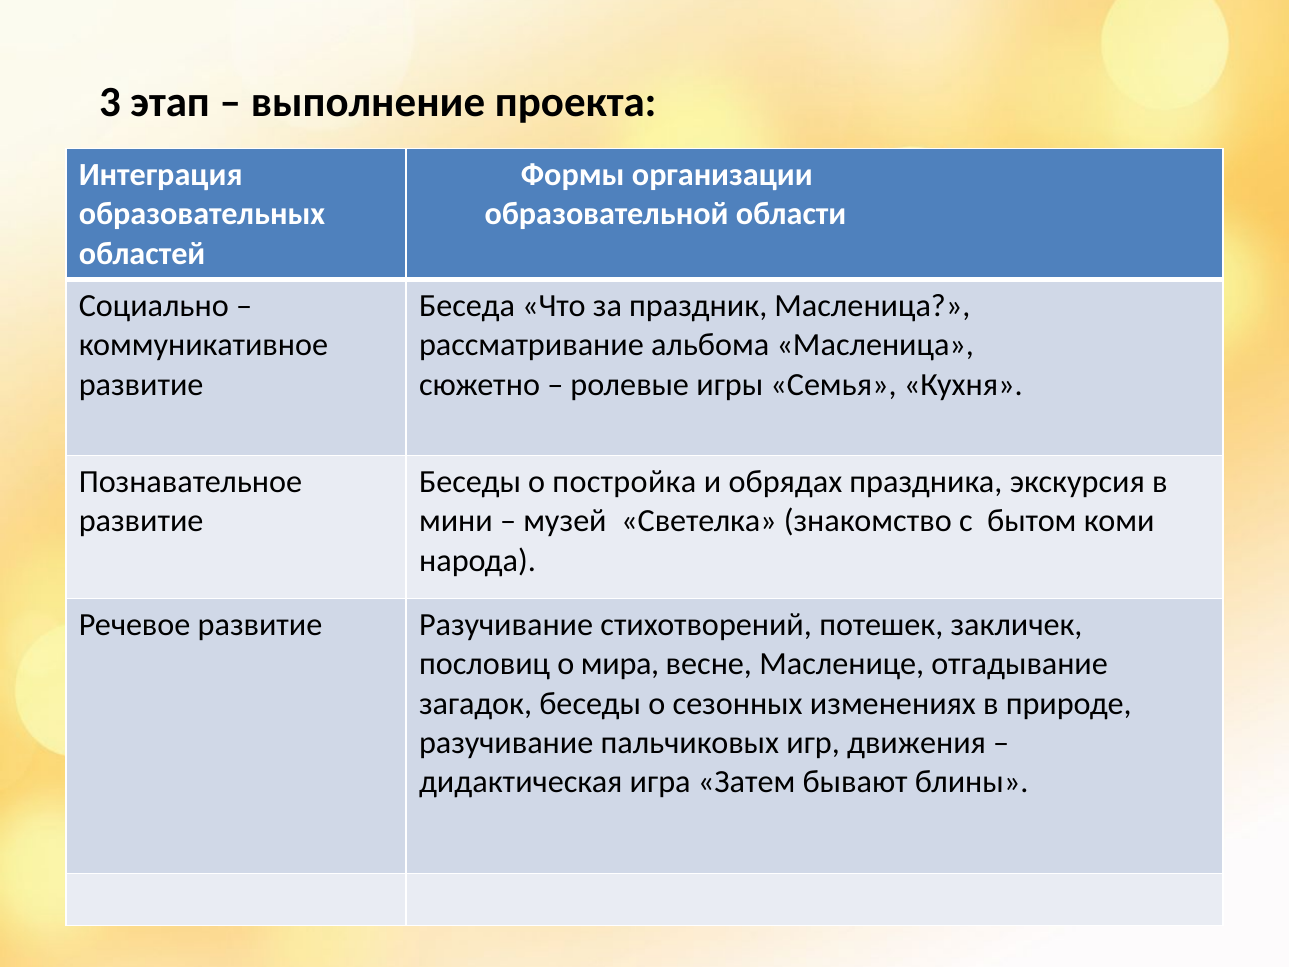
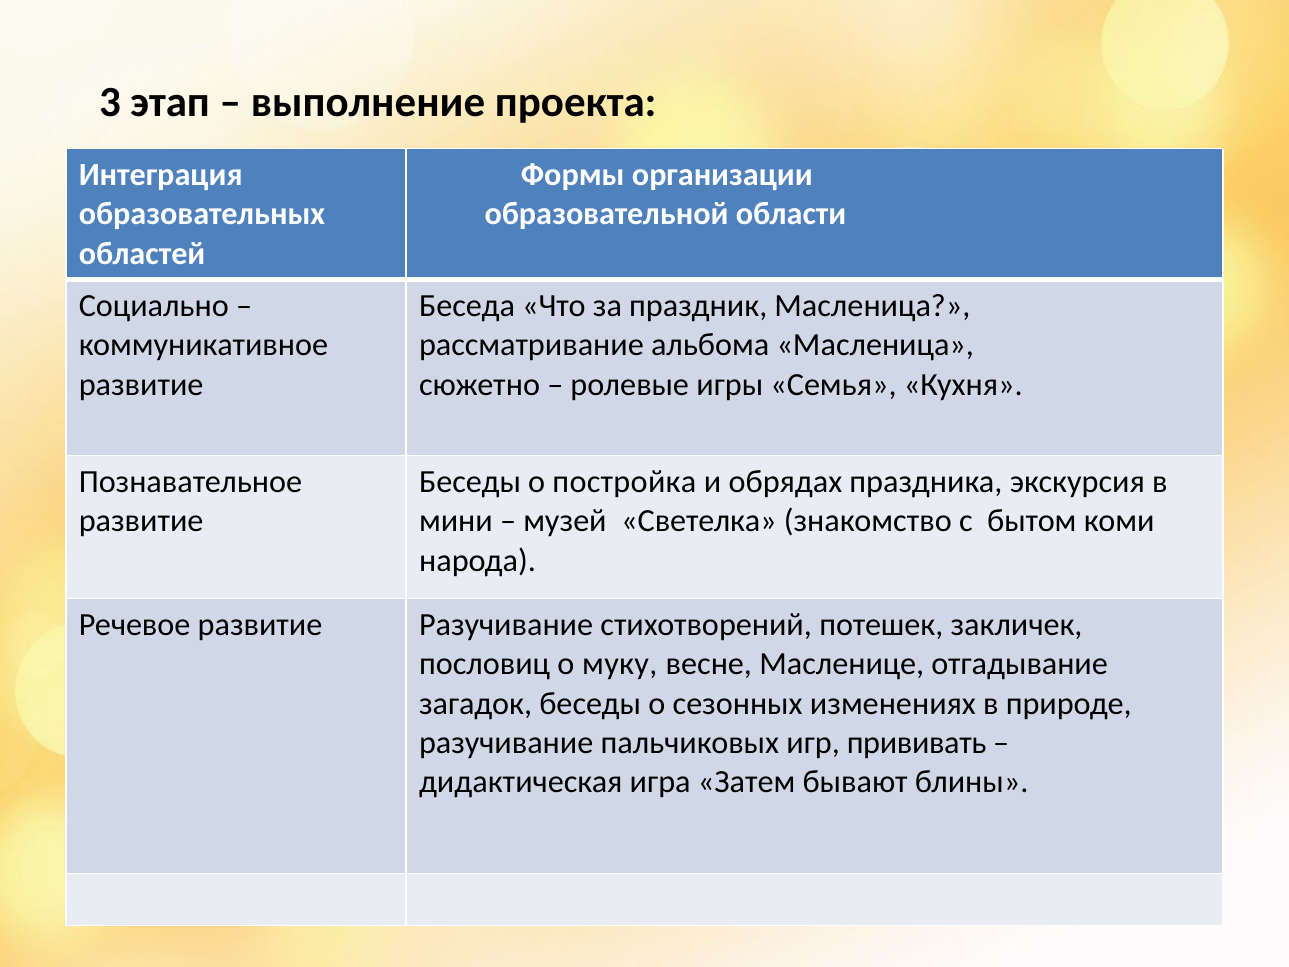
мира: мира -> муку (620, 664)
движения: движения -> прививать (917, 743)
